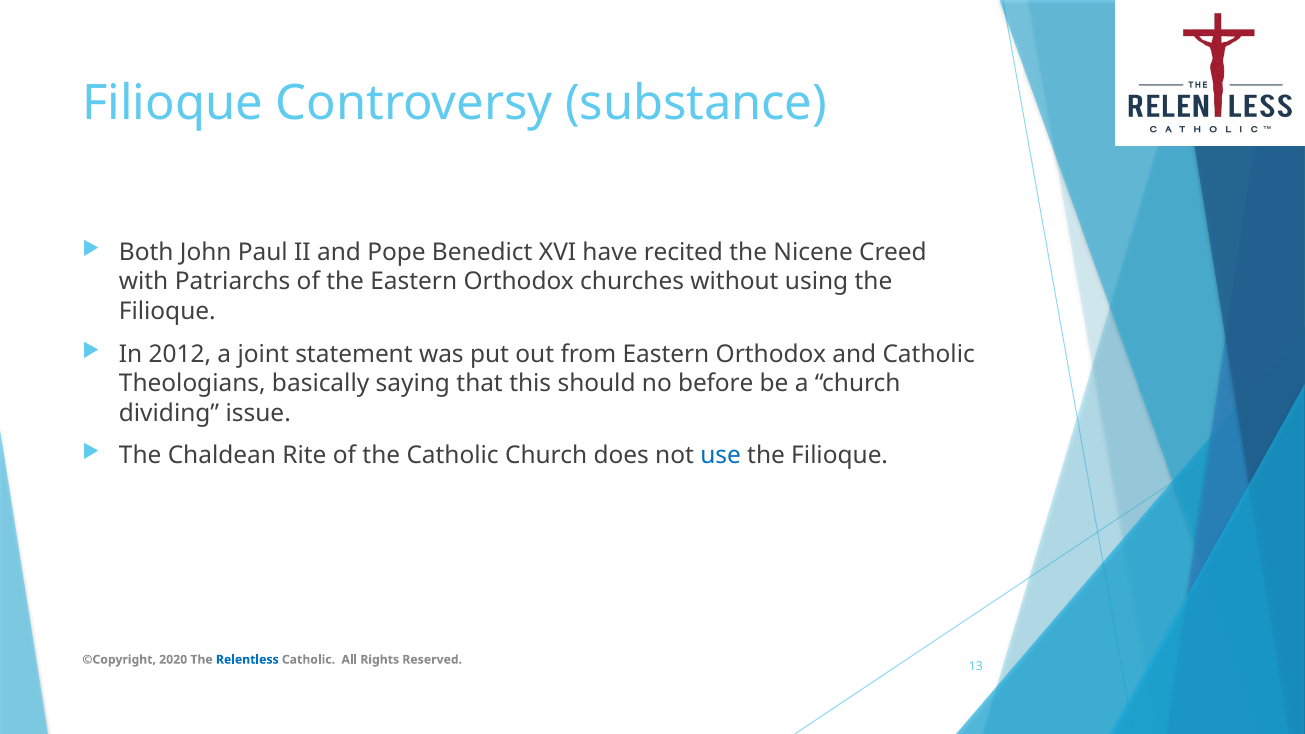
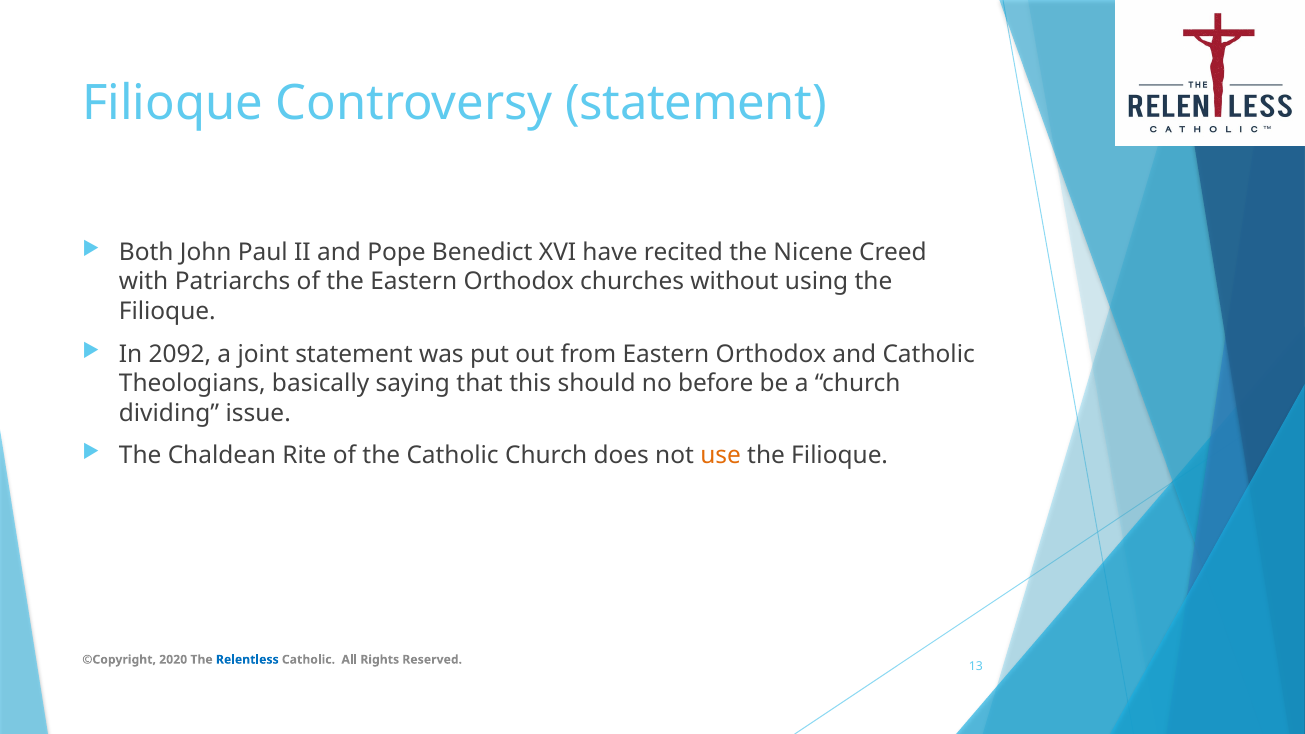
Controversy substance: substance -> statement (696, 103)
2012: 2012 -> 2092 (180, 354)
use colour: blue -> orange (721, 456)
